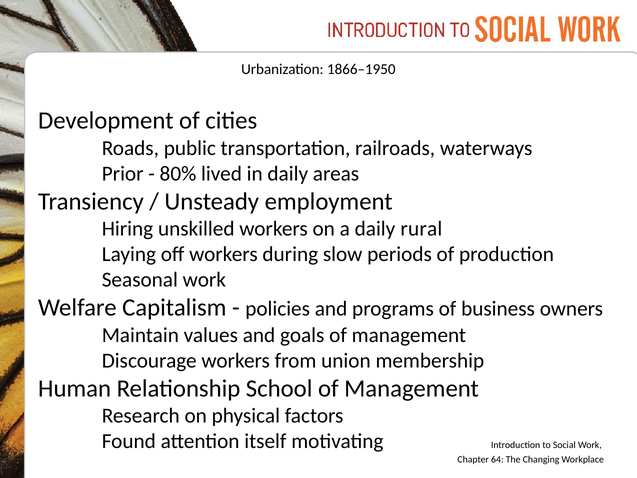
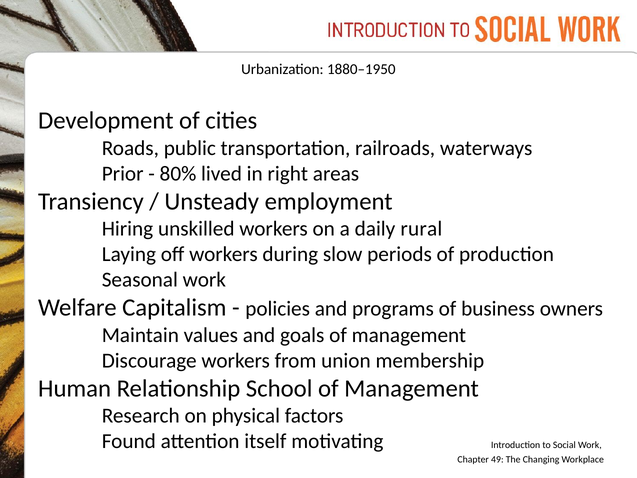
1866–1950: 1866–1950 -> 1880–1950 (361, 69)
in daily: daily -> right (288, 173)
64: 64 -> 49 (497, 460)
